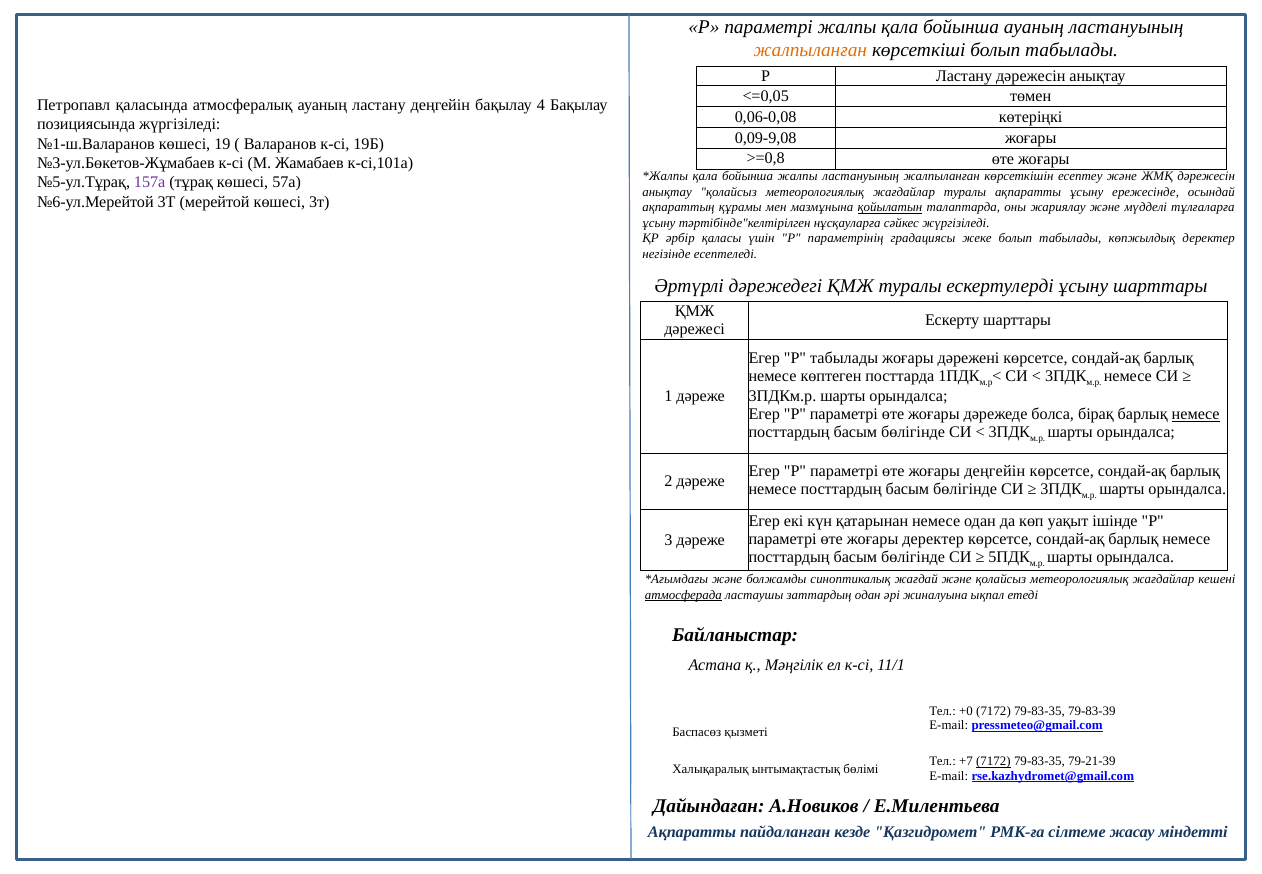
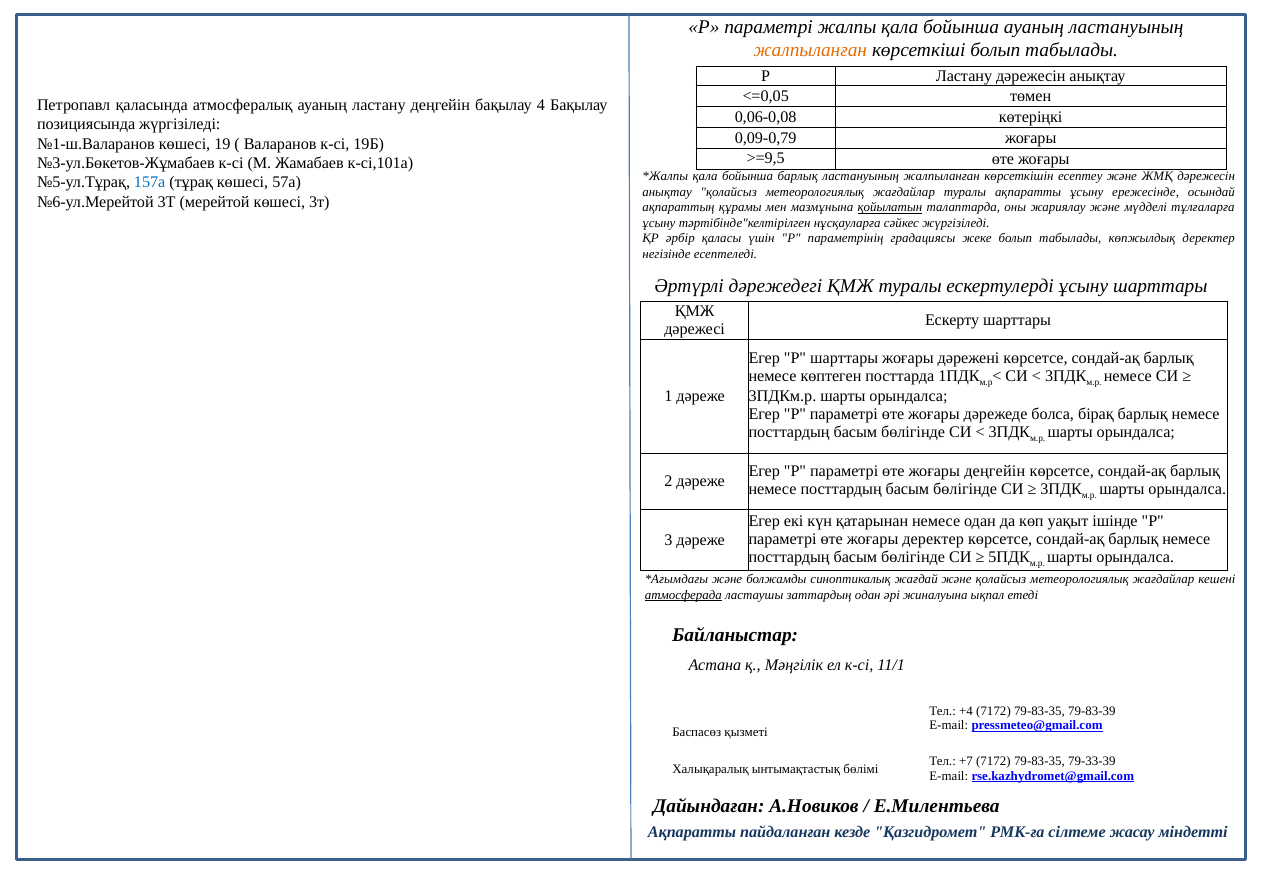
0,09-9,08: 0,09-9,08 -> 0,09-0,79 (766, 138)
>=0,8: >=0,8 -> >=9,5 (766, 158)
бойынша жалпы: жалпы -> барлық (798, 176)
157а colour: purple -> blue (150, 183)
Р табылады: табылады -> шарттары (844, 358)
немесе underline: present -> none (1196, 414)
+0: +0 -> +4 (966, 711)
7172 underline: present -> none (993, 761)
79-21-39: 79-21-39 -> 79-33-39 (1092, 761)
